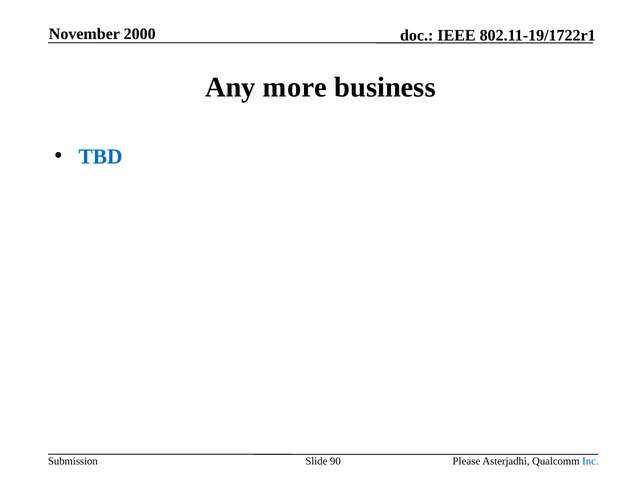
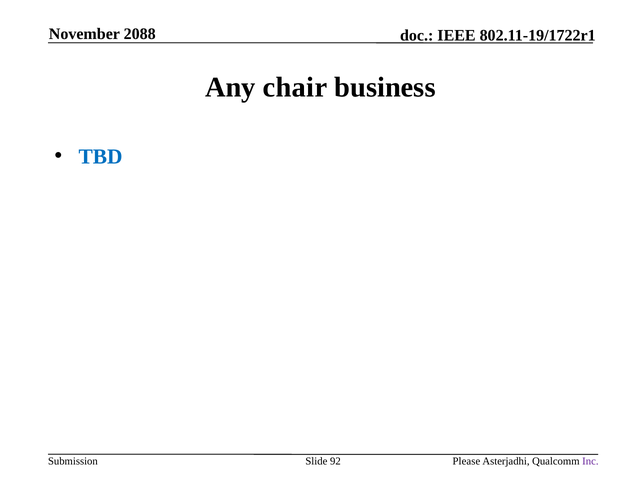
2000: 2000 -> 2088 (140, 34)
more: more -> chair (295, 87)
90: 90 -> 92 (335, 461)
Inc colour: blue -> purple (590, 461)
